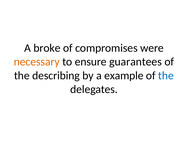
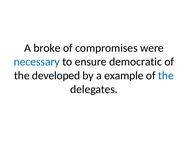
necessary colour: orange -> blue (37, 62)
guarantees: guarantees -> democratic (136, 62)
describing: describing -> developed (56, 76)
